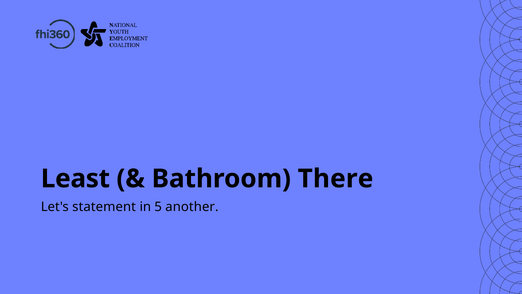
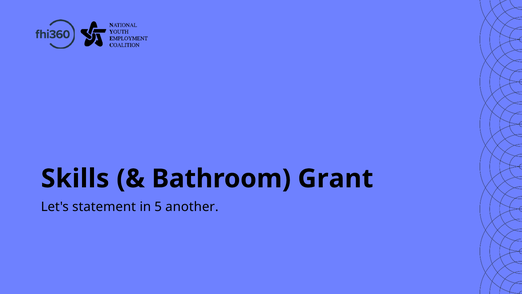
Least: Least -> Skills (75, 178)
There: There -> Grant (335, 178)
